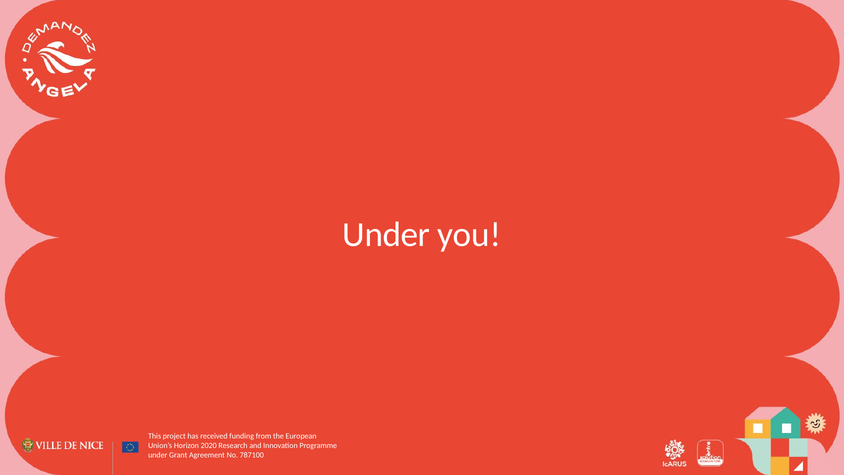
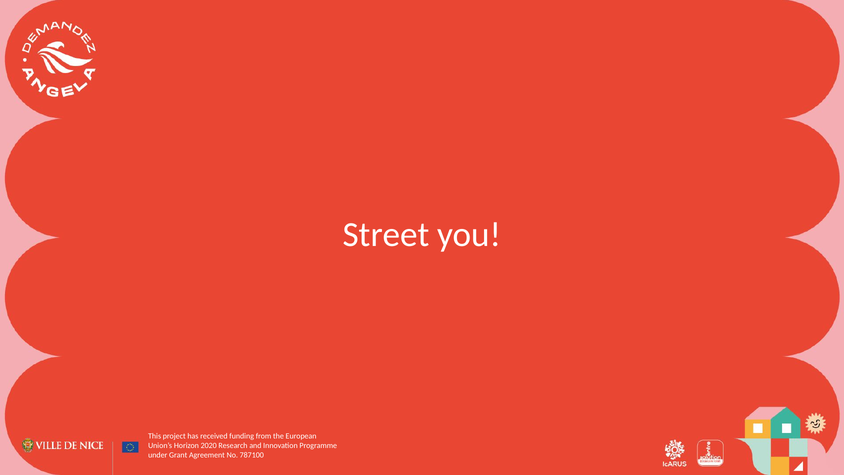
Under: Under -> Street (386, 235)
